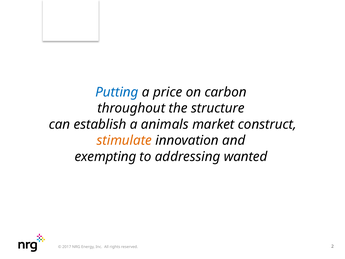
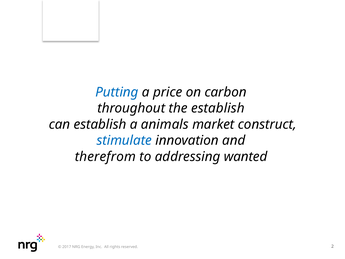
the structure: structure -> establish (218, 108)
stimulate colour: orange -> blue (124, 140)
exempting: exempting -> therefrom (105, 156)
